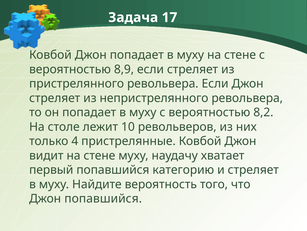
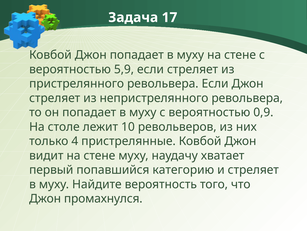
8,9: 8,9 -> 5,9 (124, 69)
8,2: 8,2 -> 0,9 (263, 112)
Джон попавшийся: попавшийся -> промахнулся (103, 198)
